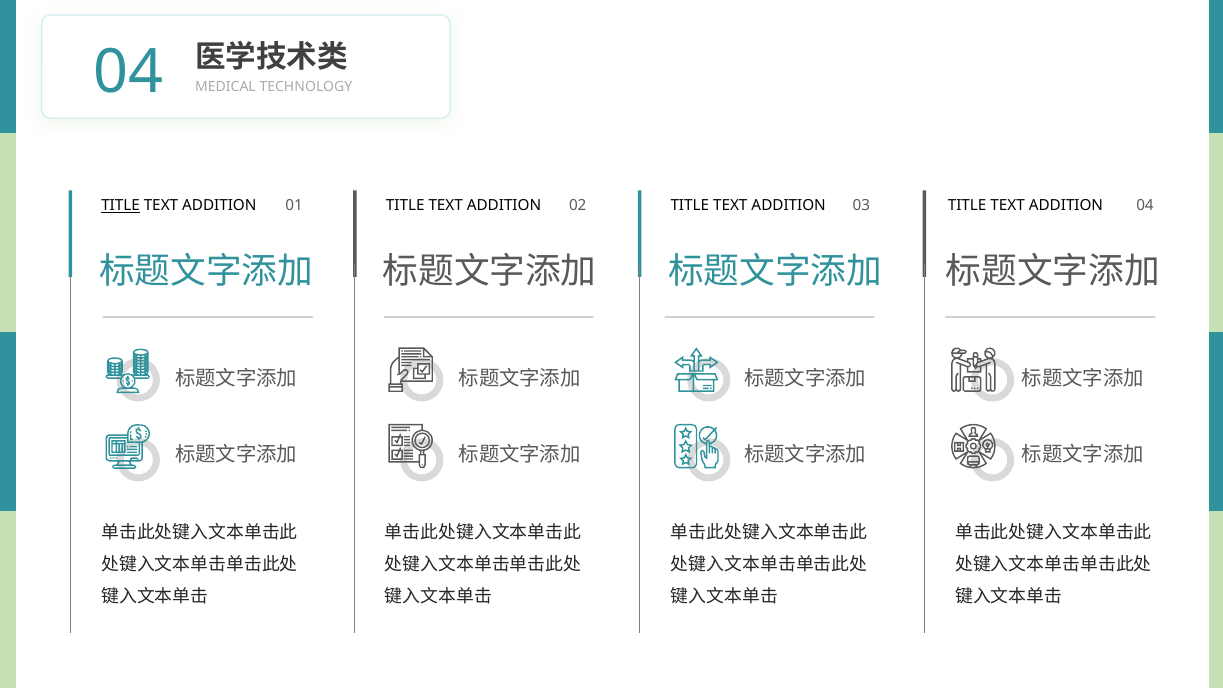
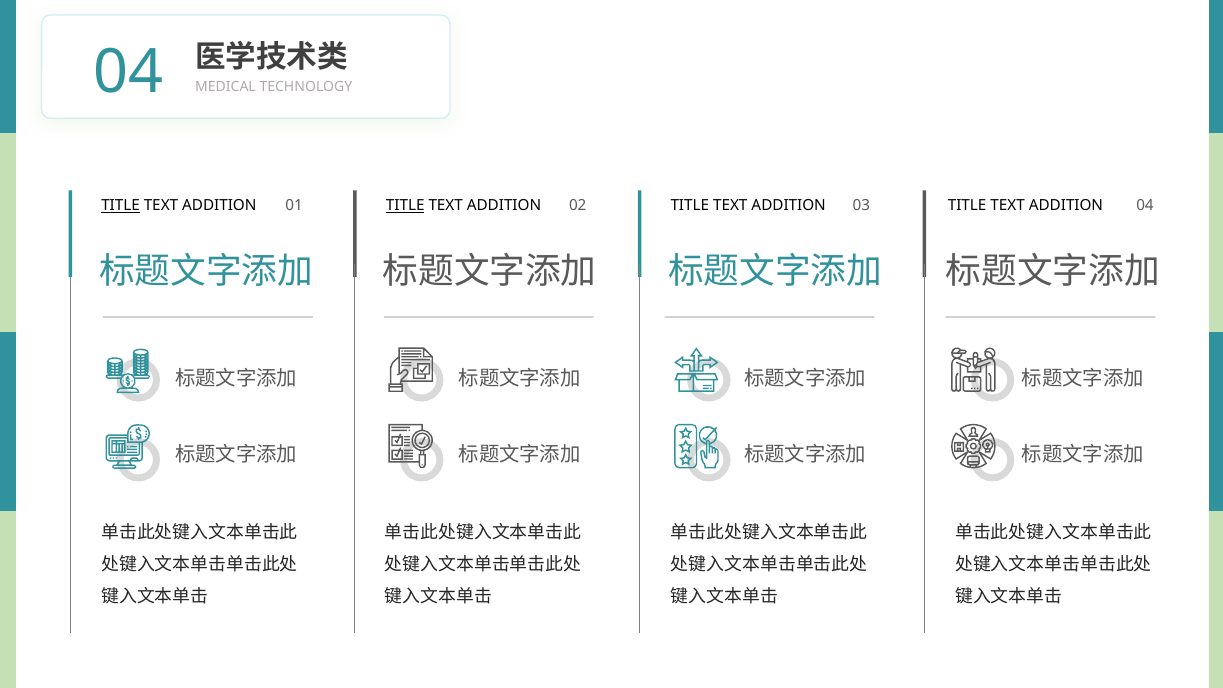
TITLE underline: none -> present (405, 206)
